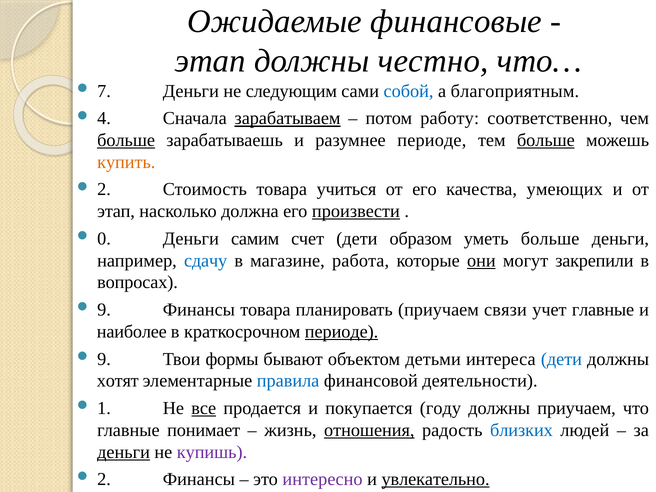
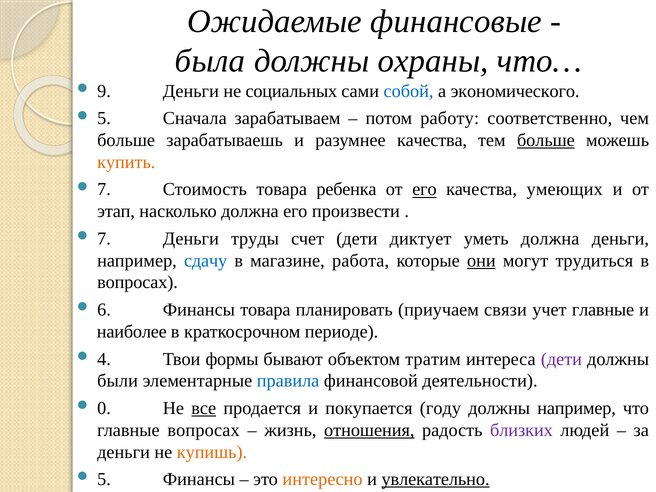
этап: этап -> была (210, 61)
честно: честно -> охраны (433, 61)
7: 7 -> 9 (104, 91)
следующим: следующим -> социальных (291, 91)
благоприятным: благоприятным -> экономического (515, 91)
4: 4 -> 5 (104, 118)
зарабатываем underline: present -> none (288, 118)
больше underline: present -> none (126, 140)
разумнее периоде: периоде -> качества (432, 140)
2: 2 -> 7 (104, 189)
учиться: учиться -> ребенка (347, 189)
его underline: none -> present (425, 189)
произвести underline: present -> none (356, 211)
0: 0 -> 7 (104, 239)
самим: самим -> труды (255, 239)
образом: образом -> диктует (421, 239)
уметь больше: больше -> должна (550, 239)
закрепили: закрепили -> трудиться (594, 261)
9: 9 -> 6 (104, 310)
периоде underline: present -> none (342, 332)
9: 9 -> 4 (104, 359)
детьми: детьми -> тратим (433, 359)
дети colour: blue -> purple (561, 359)
хотят: хотят -> были (118, 381)
1: 1 -> 0 (104, 408)
должны приучаем: приучаем -> например (577, 408)
главные понимает: понимает -> вопросах (204, 430)
близких colour: blue -> purple (521, 430)
деньги underline: present -> none (124, 452)
купишь colour: purple -> orange (212, 452)
2: 2 -> 5 (104, 479)
интересно colour: purple -> orange (323, 479)
